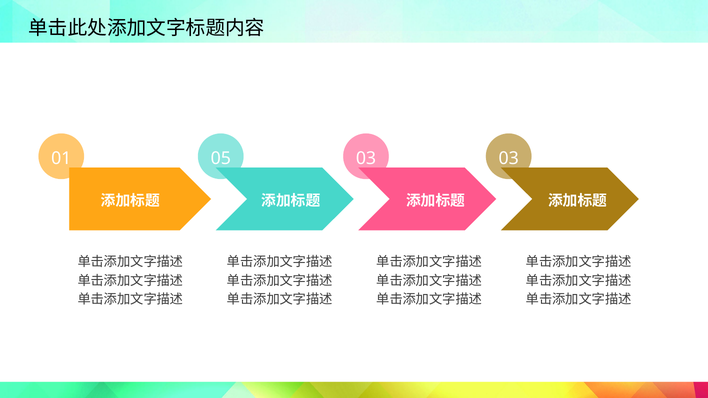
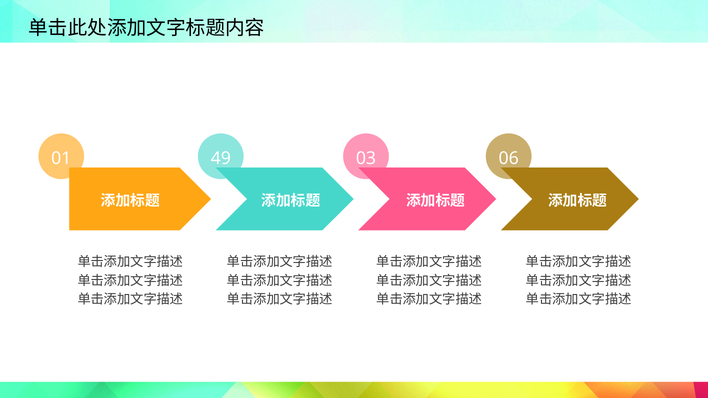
05: 05 -> 49 (221, 158)
03 03: 03 -> 06 (509, 158)
